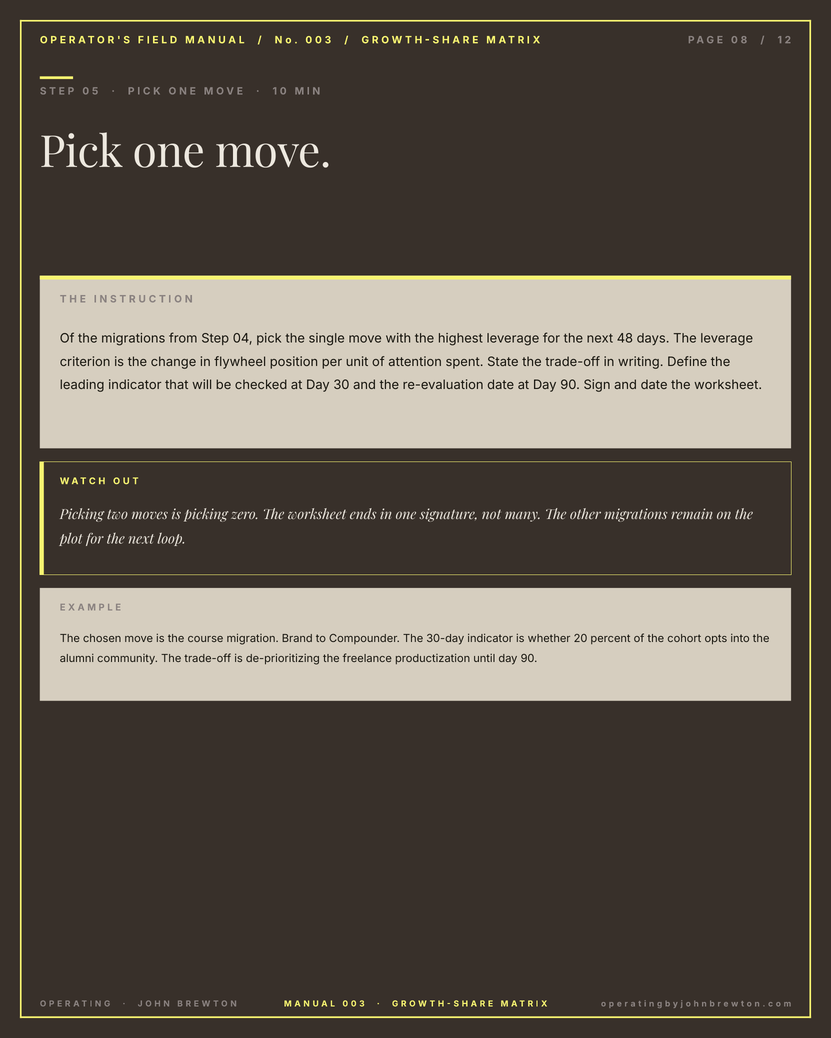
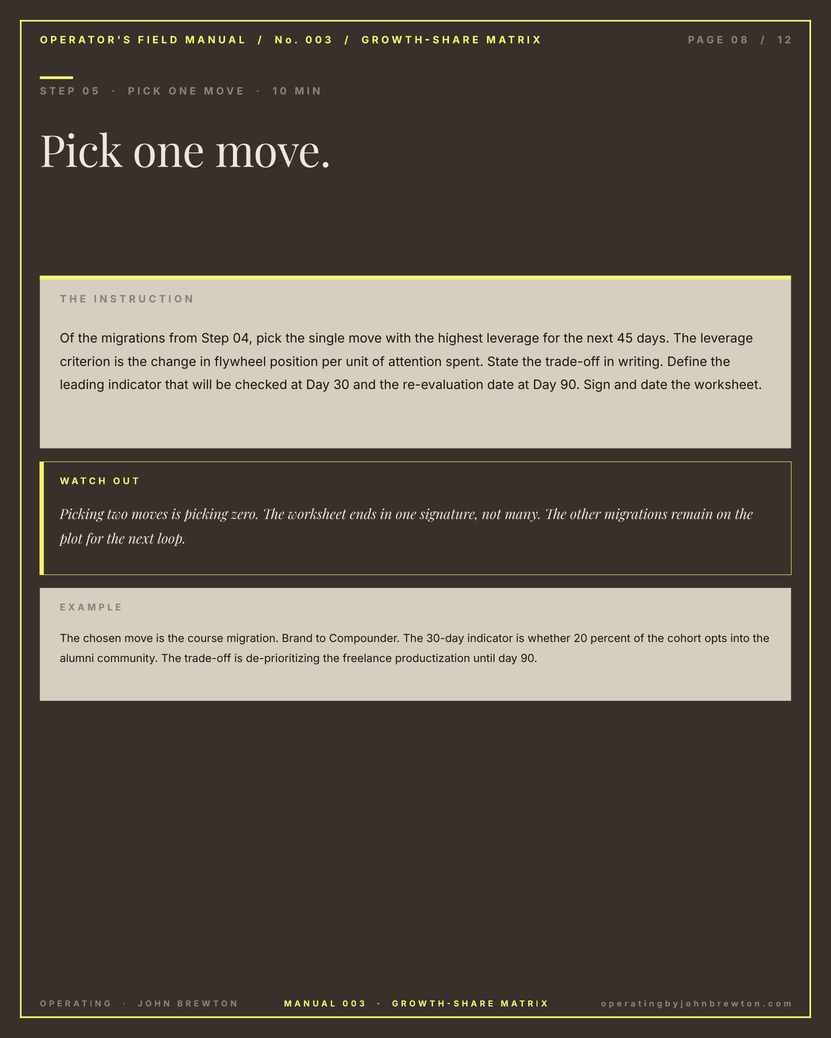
48: 48 -> 45 (625, 339)
